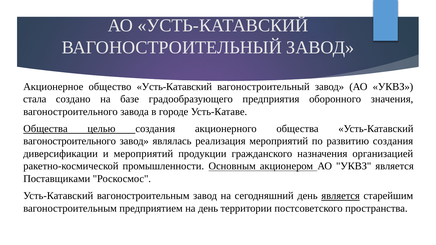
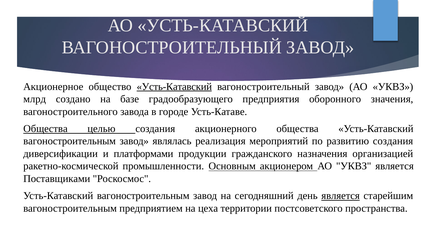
Усть-Катавский underline: none -> present (174, 87)
стала: стала -> млрд (35, 99)
вагоностроительного: вагоностроительного -> вагоностроительным (70, 141)
и мероприятий: мероприятий -> платформами (143, 154)
на день: день -> цеха (208, 209)
